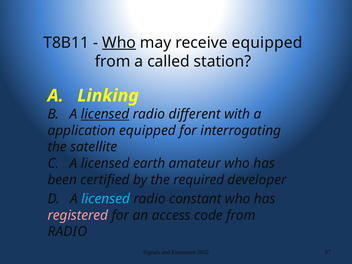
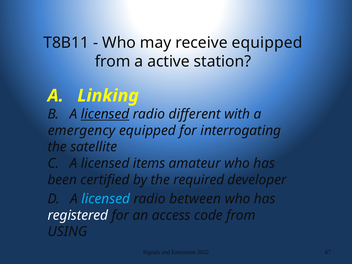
Who underline: present -> none (119, 43)
called: called -> active (168, 61)
application: application -> emergency (82, 131)
earth: earth -> items (149, 163)
constant: constant -> between (195, 199)
registered colour: pink -> white (78, 215)
RADIO: RADIO -> USING (67, 232)
